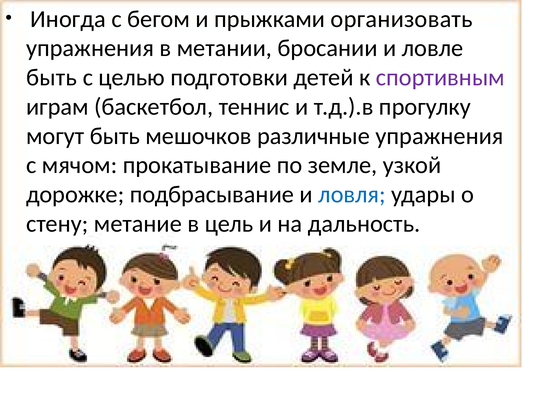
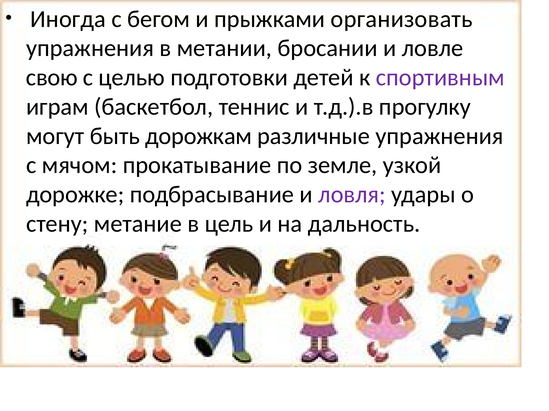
быть: быть -> свою (52, 78)
мешочков: мешочков -> дорожкам (199, 136)
ловля colour: blue -> purple (352, 195)
